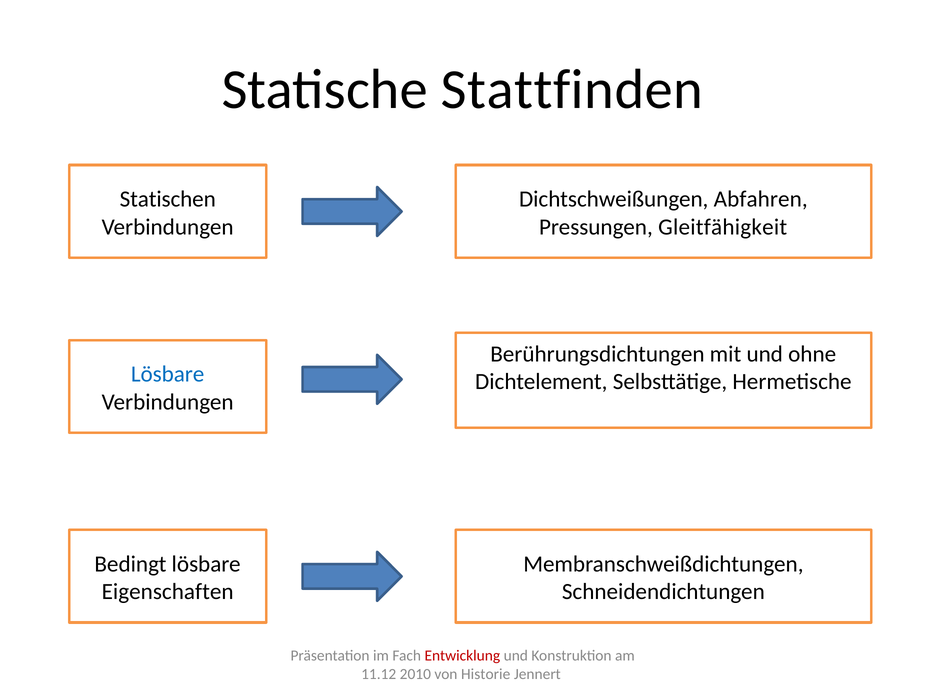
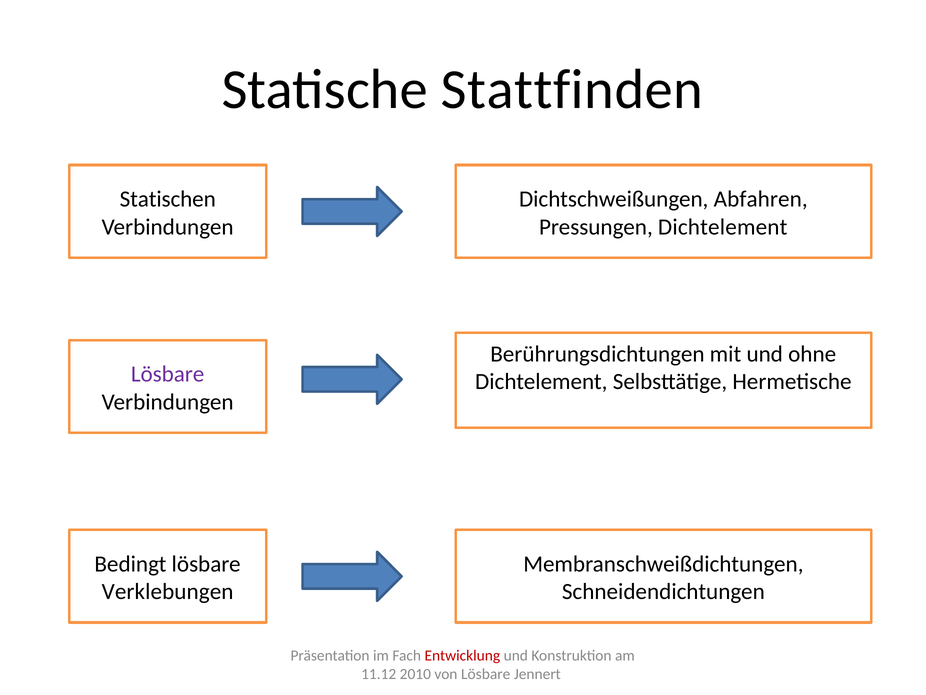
Pressungen Gleitfähigkeit: Gleitfähigkeit -> Dichtelement (723, 227)
Lösbare colour: blue -> purple (168, 374)
Eigenschaften: Eigenschaften -> Verklebungen (168, 591)
von Historie: Historie -> Lösbare (486, 674)
